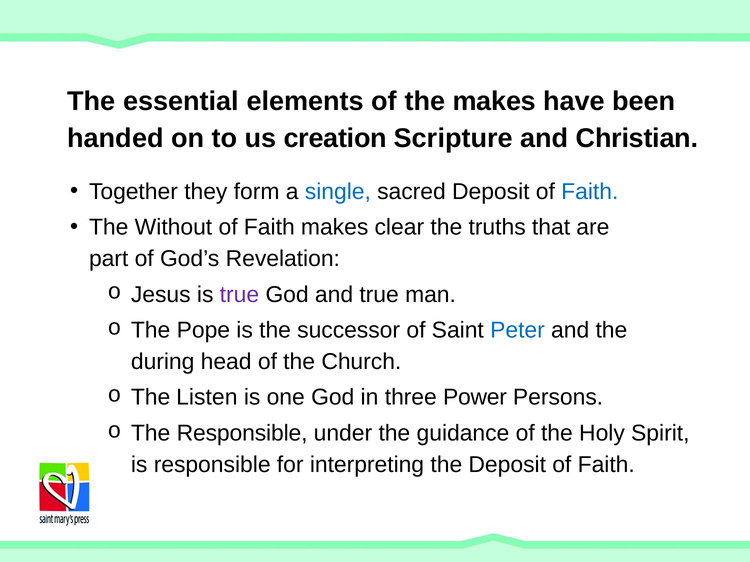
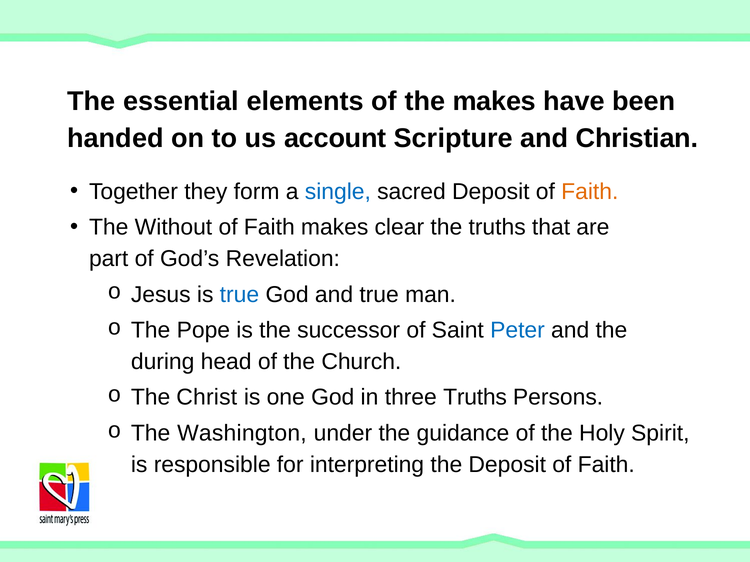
creation: creation -> account (335, 138)
Faith colour: blue -> orange (590, 192)
true colour: purple -> blue (239, 295)
Listen: Listen -> Christ (207, 398)
three Power: Power -> Truths (475, 398)
The Responsible: Responsible -> Washington (242, 434)
